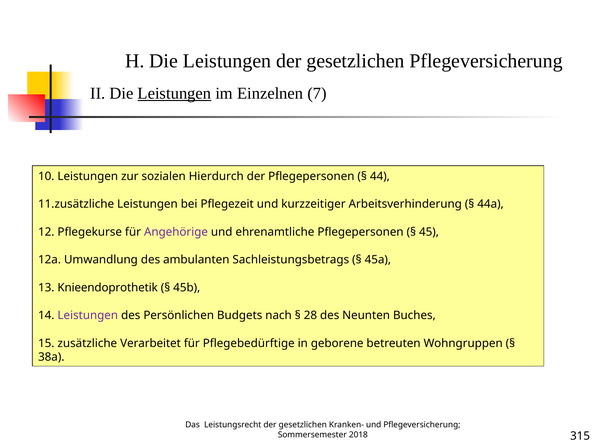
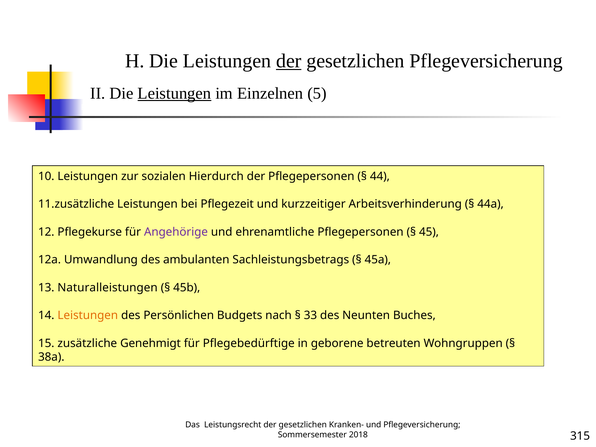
der underline: none -> present (289, 61)
7: 7 -> 5 (317, 94)
Knieendoprothetik: Knieendoprothetik -> Naturalleistungen (108, 288)
Leistungen colour: purple -> orange (88, 315)
28: 28 -> 33 (310, 315)
Verarbeitet: Verarbeitet -> Genehmigt (151, 343)
